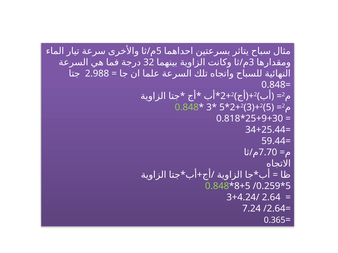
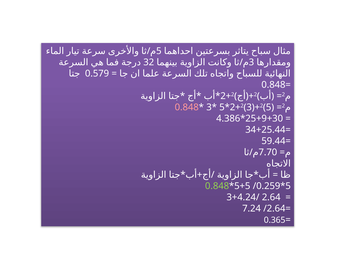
2.988: 2.988 -> 0.579 (97, 74)
0.848 colour: light green -> pink (187, 107)
0.818: 0.818 -> 4.386 (228, 119)
8+5: 8+5 -> 5+5 (242, 186)
